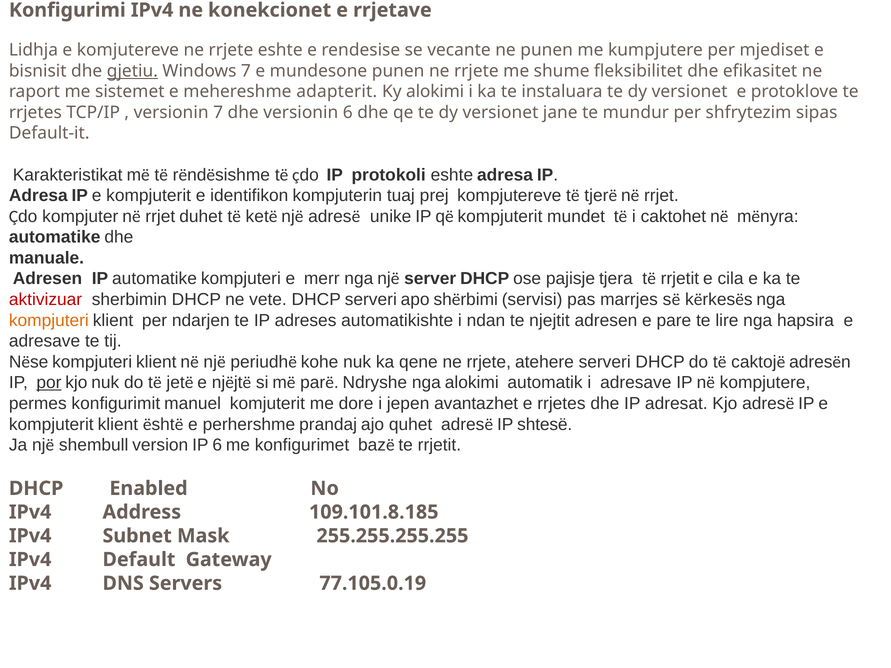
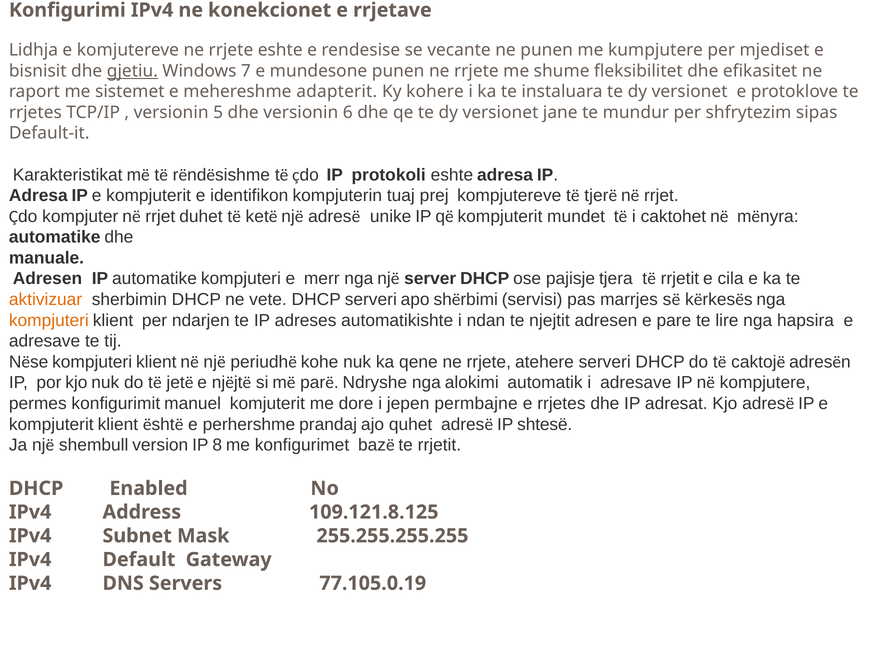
Ky alokimi: alokimi -> kohere (435, 92)
versionin 7: 7 -> 5 (218, 112)
aktivizuar colour: red -> orange (46, 300)
por underline: present -> none (49, 383)
avantazhet: avantazhet -> permbajne (476, 404)
IP 6: 6 -> 8 (217, 445)
109.101.8.185: 109.101.8.185 -> 109.121.8.125 (374, 512)
